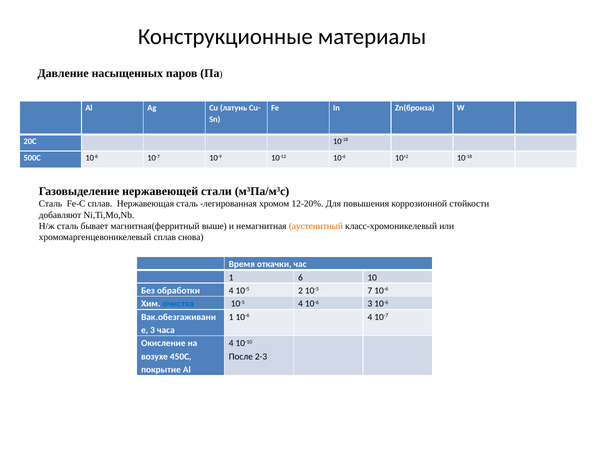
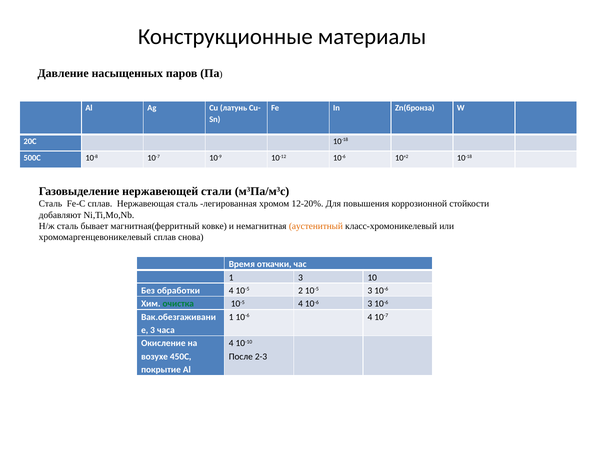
выше: выше -> ковке (214, 226)
1 6: 6 -> 3 (301, 277)
10-5 7: 7 -> 3 (370, 291)
очистка colour: blue -> green (178, 304)
